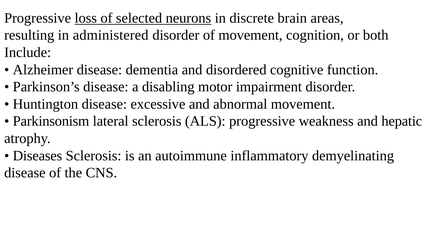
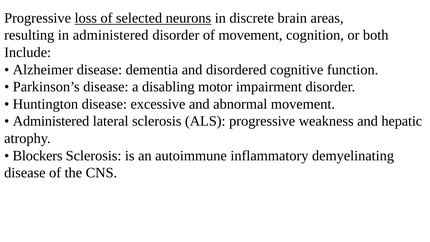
Parkinsonism: Parkinsonism -> Administered (51, 121)
Diseases: Diseases -> Blockers (38, 156)
